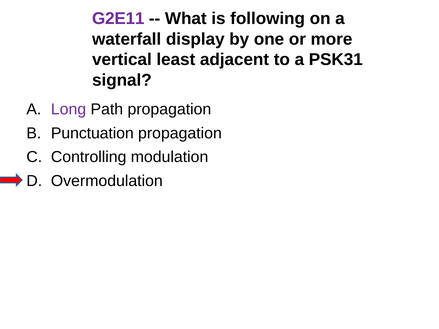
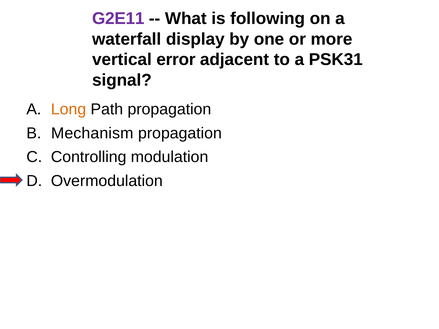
least: least -> error (176, 60)
Long colour: purple -> orange (69, 109)
Punctuation: Punctuation -> Mechanism (92, 133)
